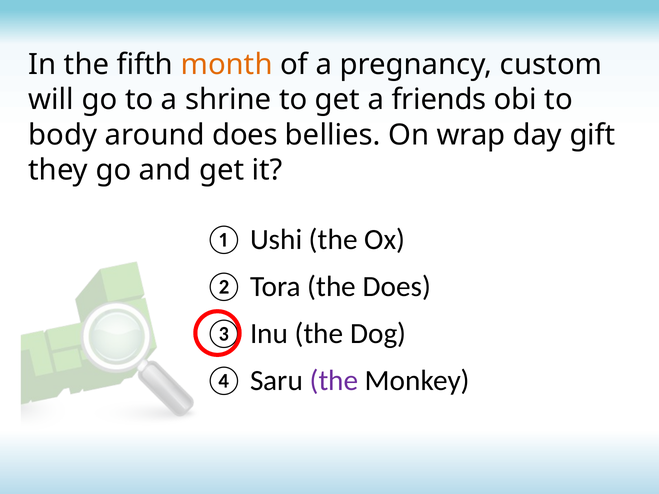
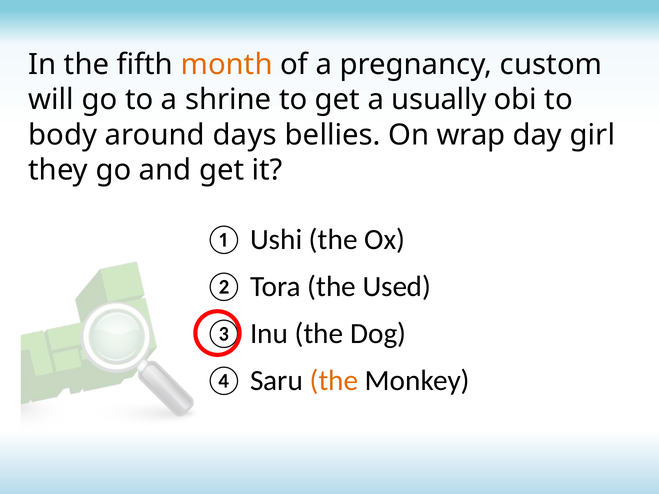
friends: friends -> usually (439, 100)
around does: does -> days (245, 135)
gift: gift -> girl (592, 135)
the Does: Does -> Used (397, 287)
the colour: purple -> orange (334, 381)
